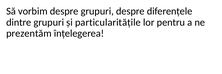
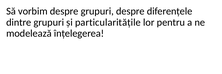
prezentăm: prezentăm -> modelează (29, 33)
